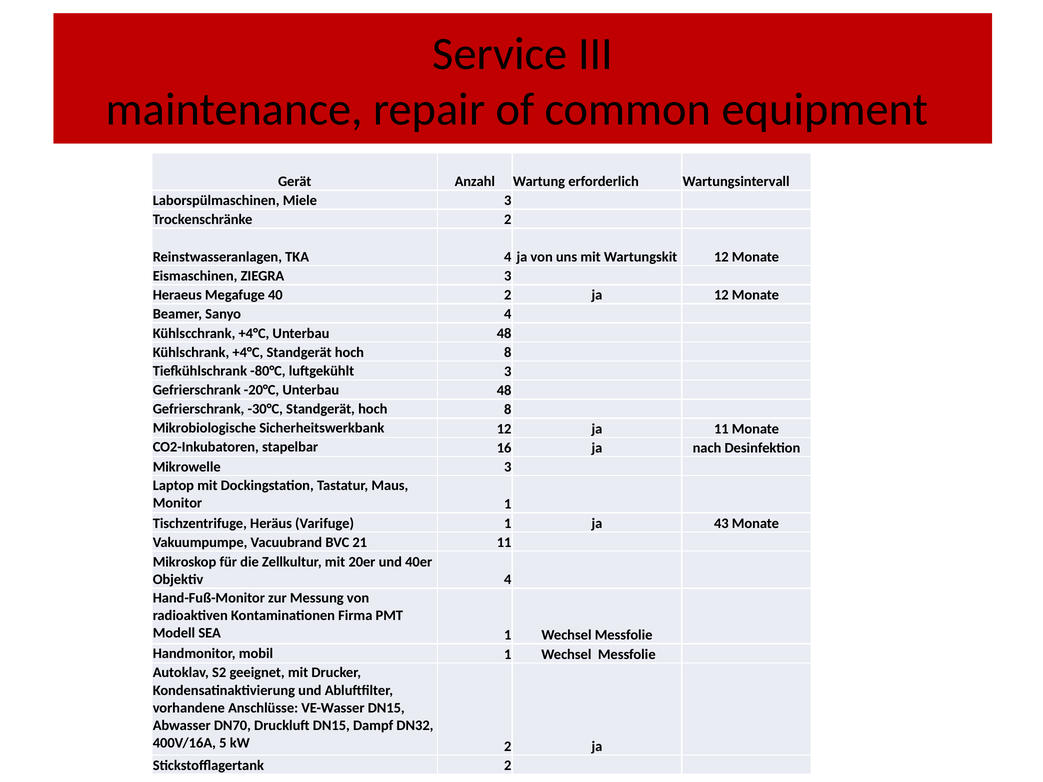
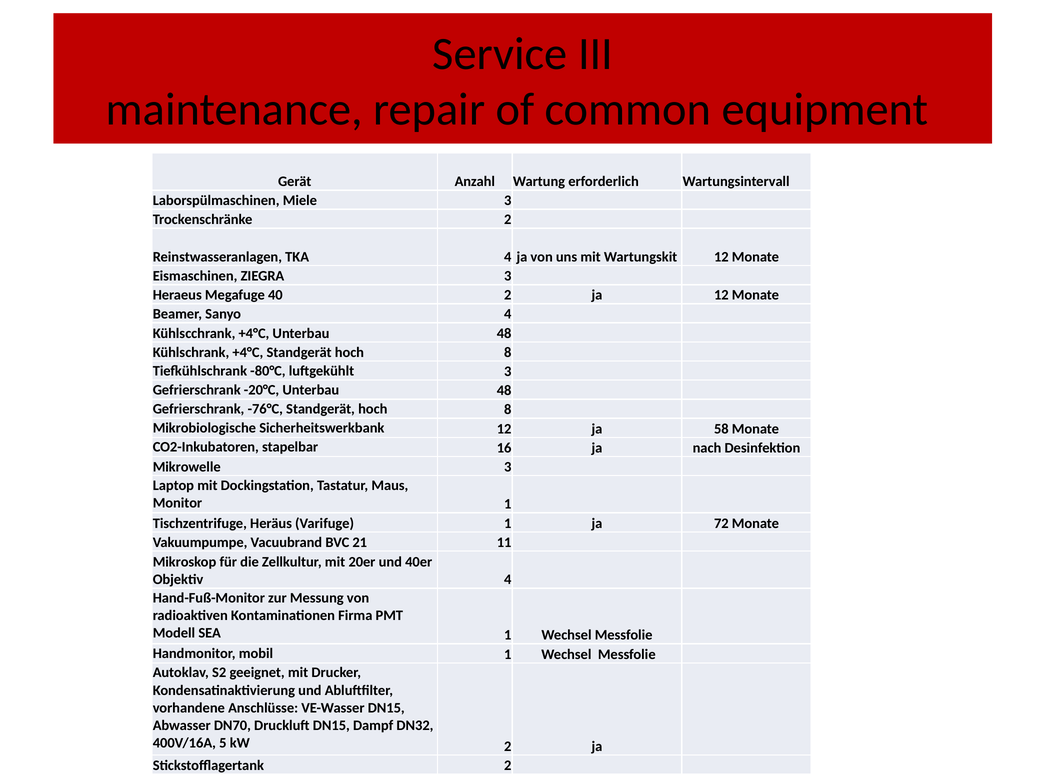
-30°C: -30°C -> -76°C (265, 409)
ja 11: 11 -> 58 (721, 429)
43: 43 -> 72 (721, 523)
